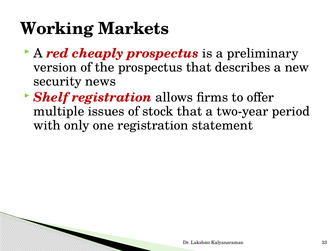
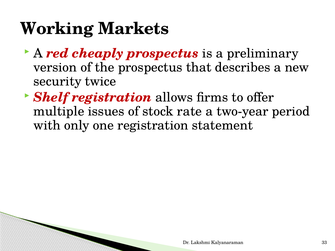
news: news -> twice (101, 81)
stock that: that -> rate (189, 111)
